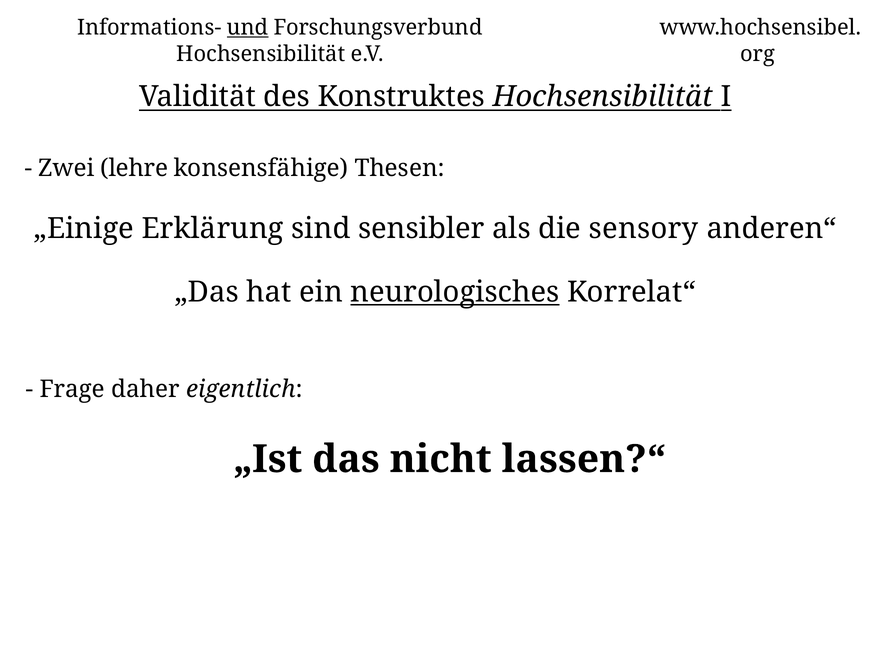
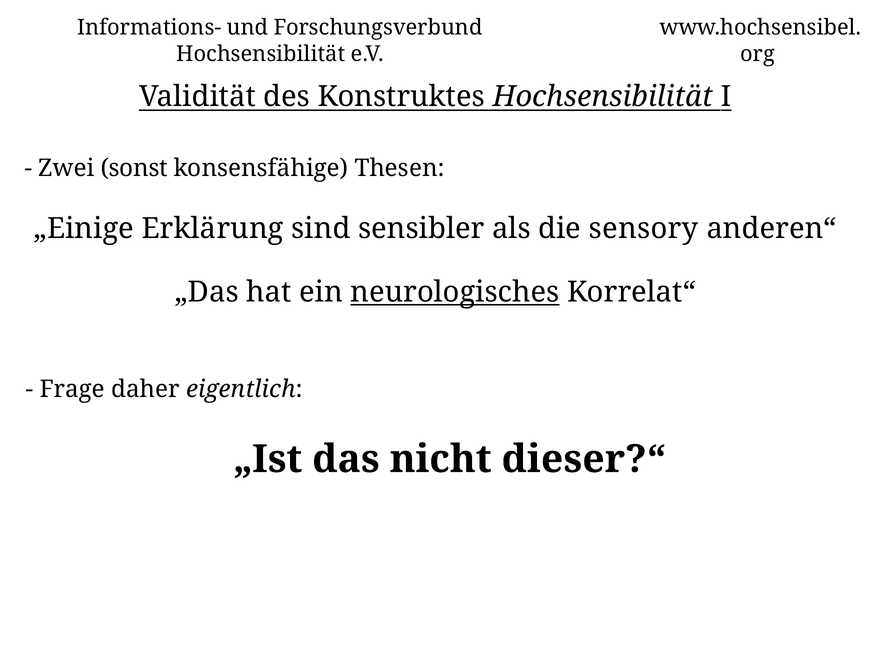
und underline: present -> none (248, 28)
lehre: lehre -> sonst (134, 168)
lassen?“: lassen?“ -> dieser?“ (584, 459)
